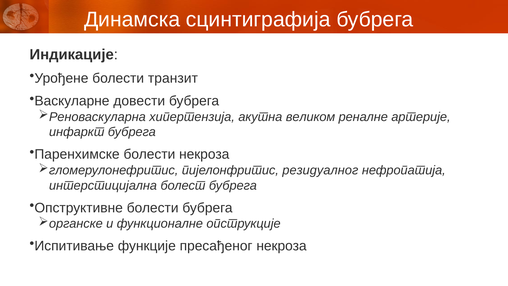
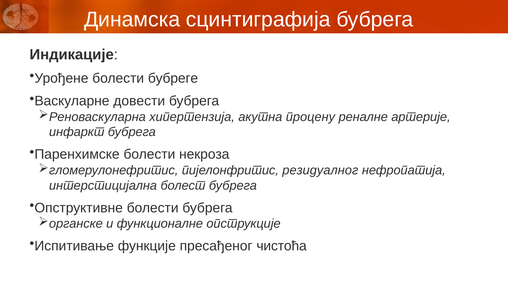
транзит: транзит -> бубреге (173, 78)
великом: великом -> процену (310, 117)
пресађеног некроза: некроза -> чистоћа (282, 246)
